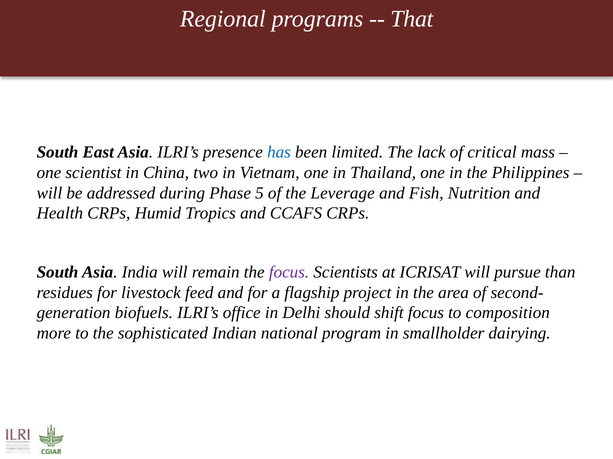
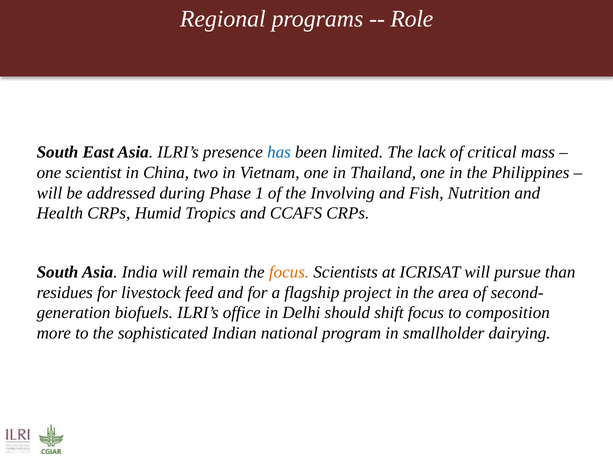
That: That -> Role (412, 19)
5: 5 -> 1 (259, 193)
Leverage: Leverage -> Involving (343, 193)
focus colour: purple -> orange (289, 272)
